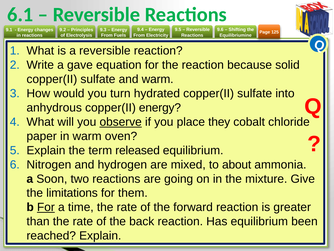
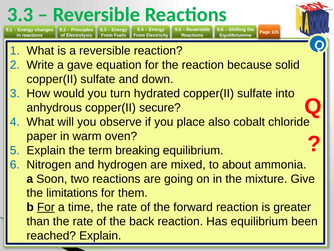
6.1: 6.1 -> 3.3 (20, 14)
and warm: warm -> down (158, 79)
copper(II energy: energy -> secure (160, 107)
observe underline: present -> none (121, 122)
they: they -> also (219, 122)
released: released -> breaking (138, 150)
